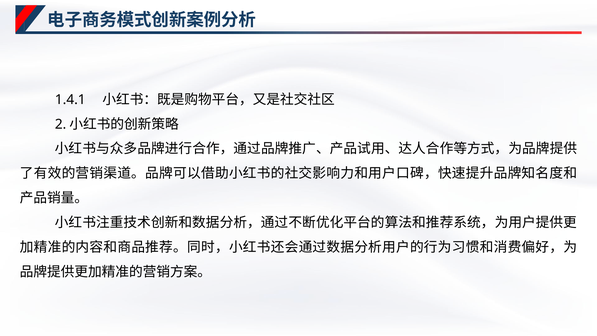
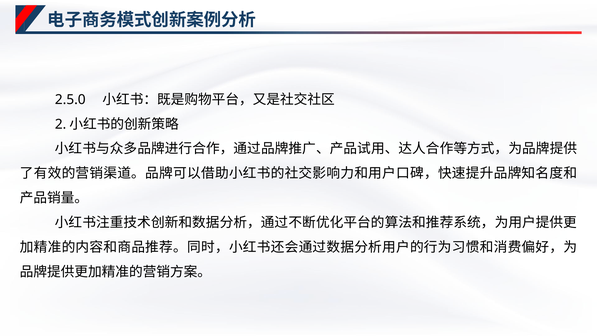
1.4.1: 1.4.1 -> 2.5.0 (70, 99)
